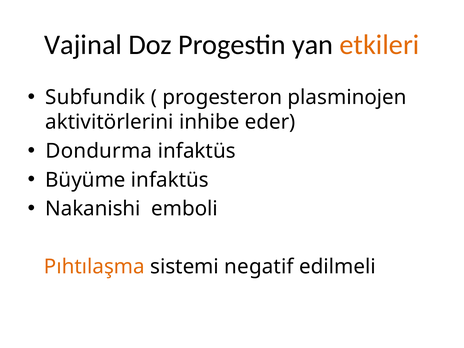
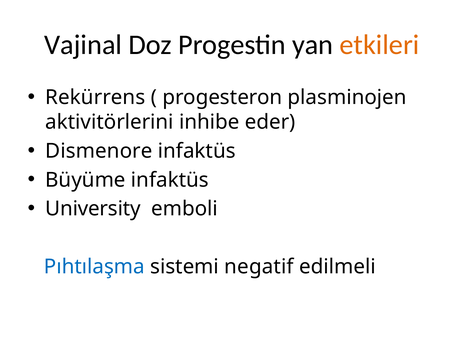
Subfundik: Subfundik -> Rekürrens (95, 97)
Dondurma: Dondurma -> Dismenore (99, 151)
Nakanishi: Nakanishi -> University (93, 209)
Pıhtılaşma colour: orange -> blue (94, 267)
